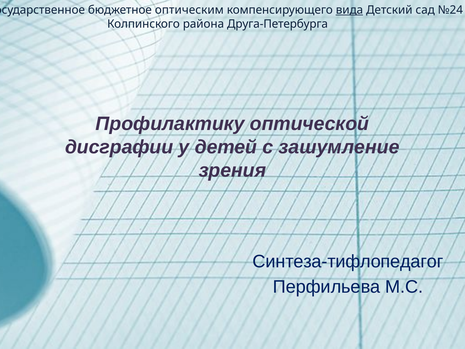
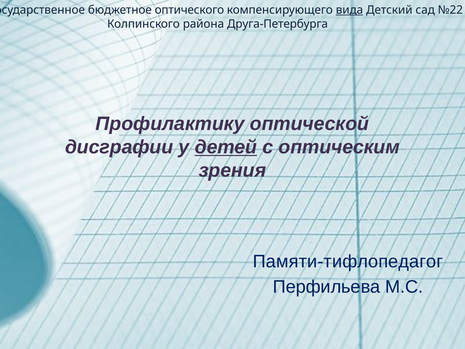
оптическим: оптическим -> оптического (189, 10)
№24: №24 -> №22 (450, 10)
детей underline: none -> present (226, 147)
зашумление: зашумление -> оптическим (339, 147)
Синтеза-тифлопедагог: Синтеза-тифлопедагог -> Памяти-тифлопедагог (348, 261)
